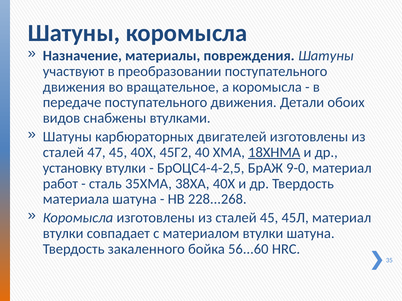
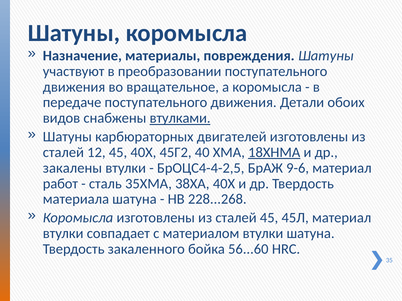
втулками underline: none -> present (180, 118)
47: 47 -> 12 (96, 153)
установку: установку -> закалены (72, 168)
9-0: 9-0 -> 9-6 (298, 168)
